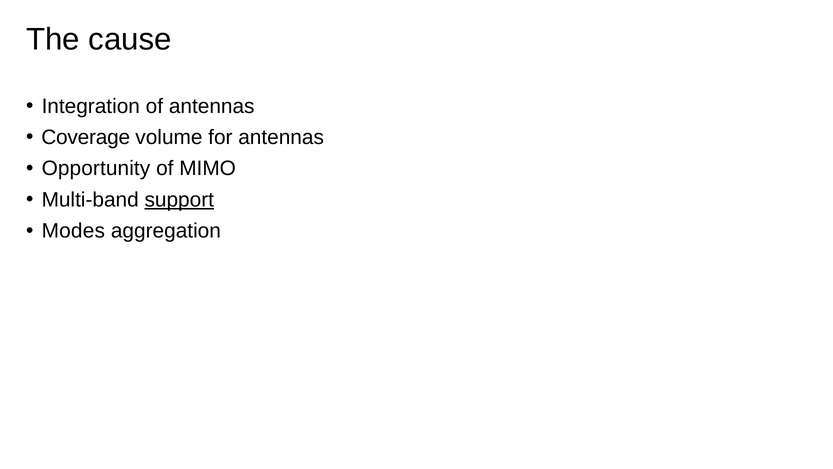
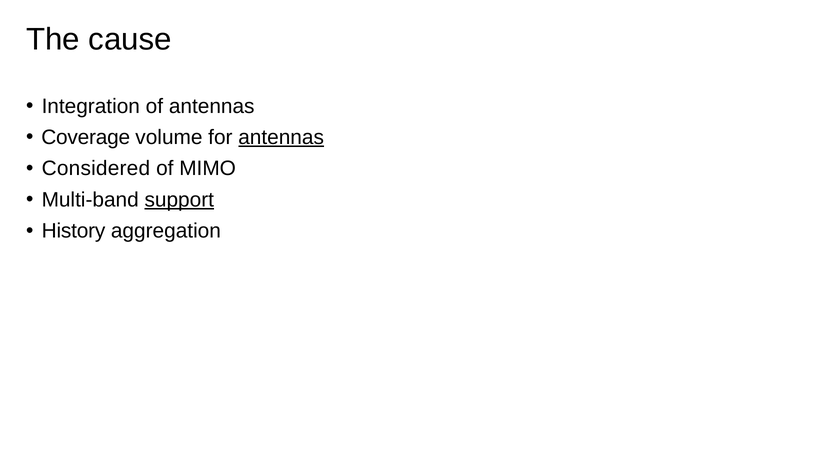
antennas underline: none -> present (281, 137)
Opportunity: Opportunity -> Considered (96, 168)
Modes: Modes -> History (74, 231)
